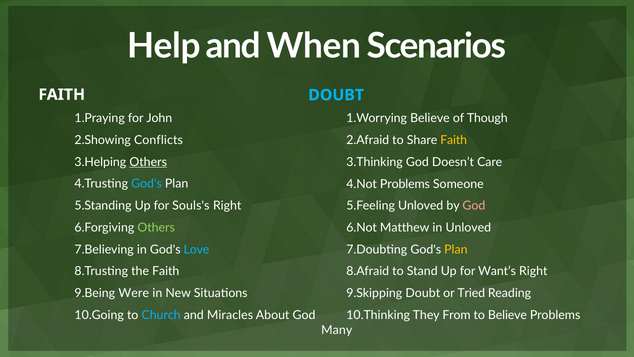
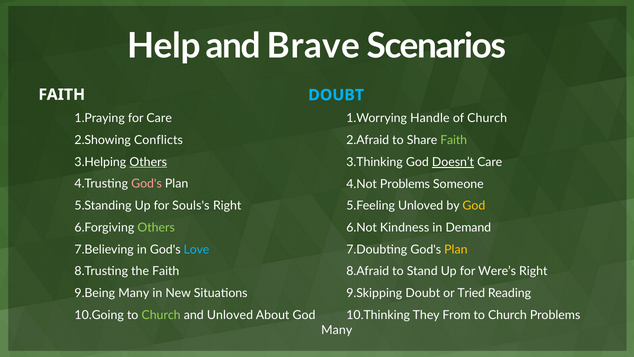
When: When -> Brave (313, 46)
for John: John -> Care (159, 118)
Believe: Believe -> Handle (430, 118)
of Though: Though -> Church (487, 118)
Faith colour: yellow -> light green (454, 140)
Doesn’t underline: none -> present (453, 162)
God's colour: light blue -> pink (147, 184)
God colour: pink -> yellow (474, 206)
Matthew: Matthew -> Kindness (405, 227)
in Unloved: Unloved -> Demand (468, 227)
Want’s: Want’s -> Were’s (497, 271)
Were: Were -> Many (134, 293)
Church colour: light blue -> light green (161, 315)
and Miracles: Miracles -> Unloved (230, 315)
Believe: Believe -> Church (507, 315)
